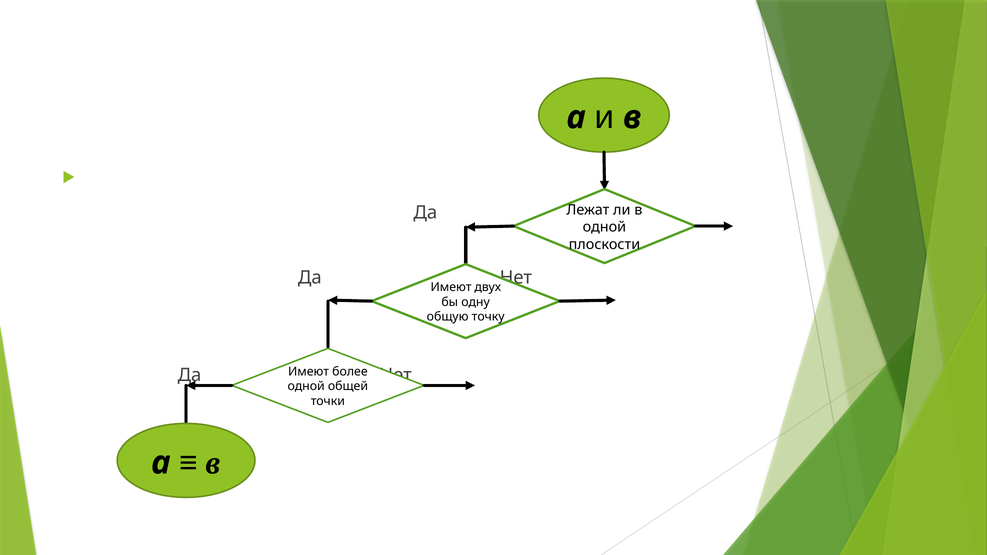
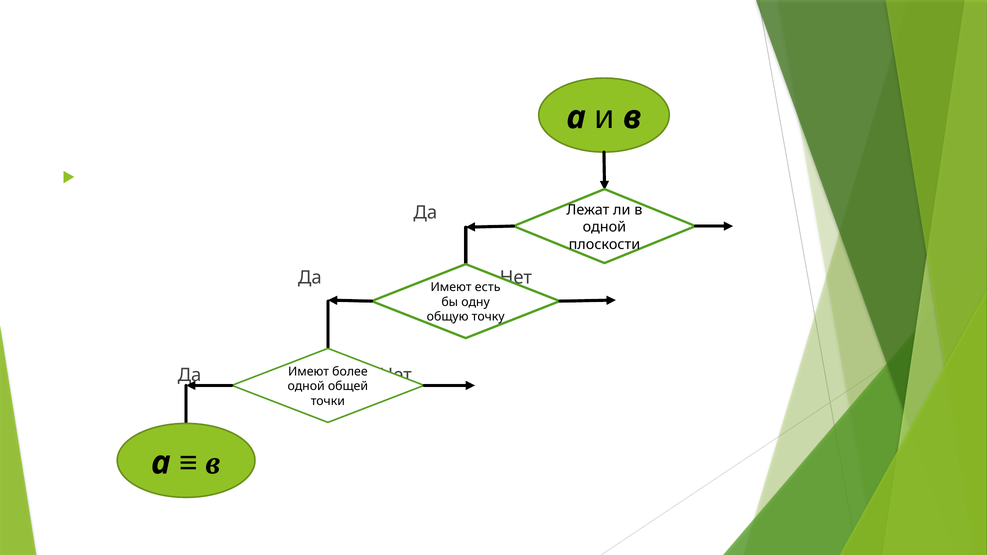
двух: двух -> есть (488, 287)
